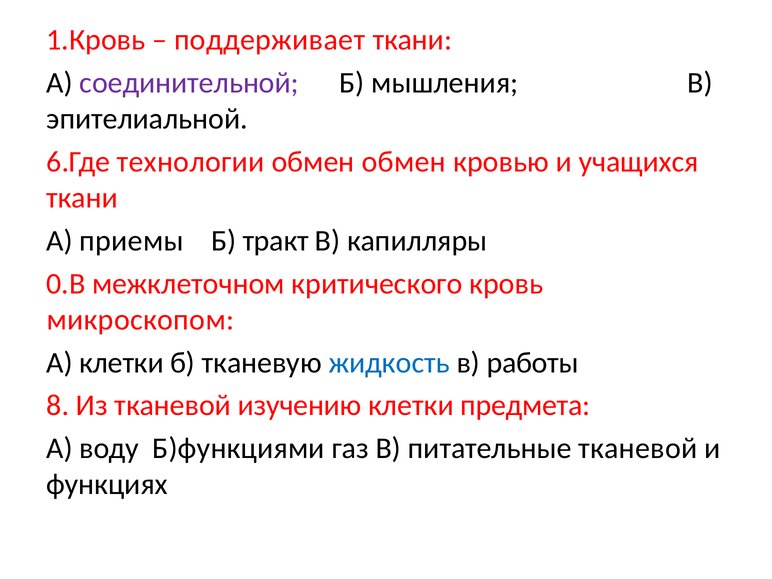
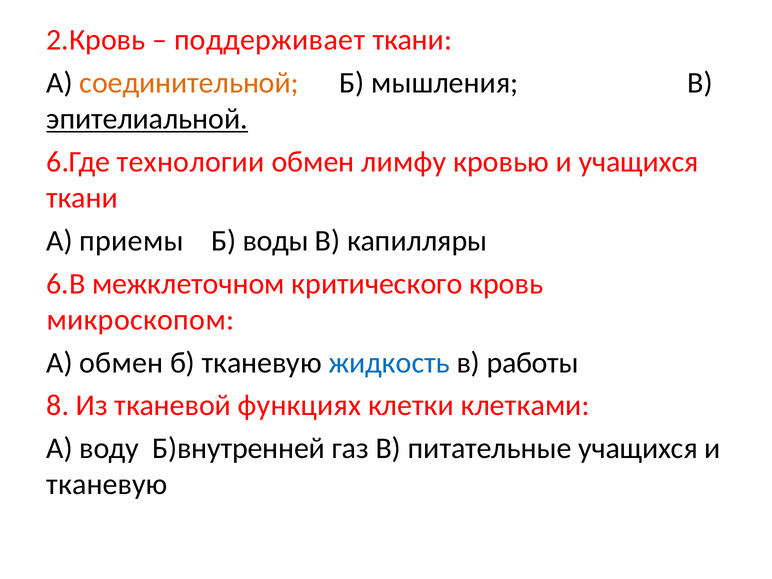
1.Кровь: 1.Кровь -> 2.Кровь (96, 40)
соединительной colour: purple -> orange (189, 83)
эпителиальной underline: none -> present (147, 119)
обмен обмен: обмен -> лимфу (404, 162)
тракт: тракт -> воды (276, 241)
0.В: 0.В -> 6.В (66, 284)
А клетки: клетки -> обмен (121, 363)
изучению: изучению -> функциях (300, 406)
предмета: предмета -> клетками (525, 406)
Б)функциями: Б)функциями -> Б)внутренней (239, 448)
питательные тканевой: тканевой -> учащихся (638, 448)
функциях: функциях -> тканевую (107, 485)
